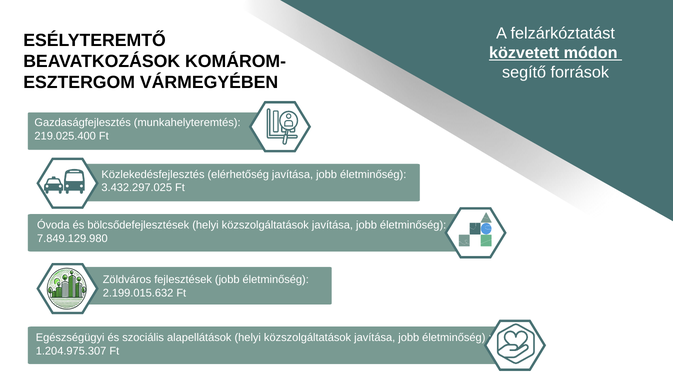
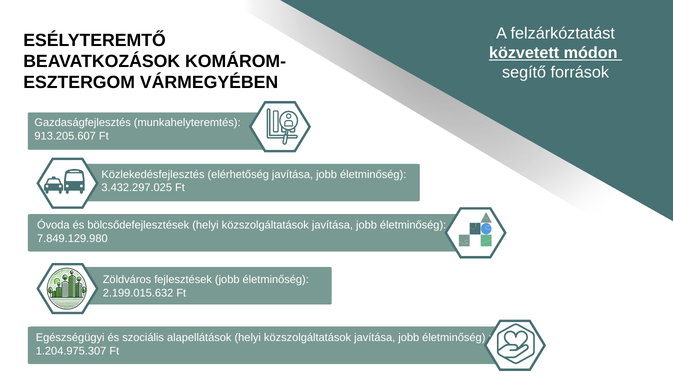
219.025.400: 219.025.400 -> 913.205.607 (65, 136)
